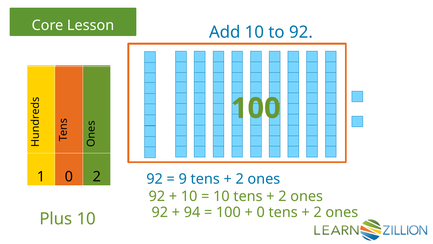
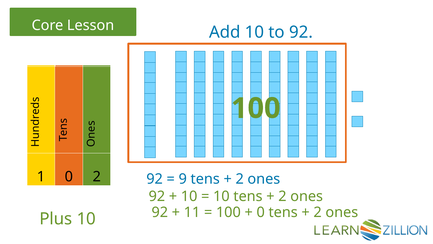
94: 94 -> 11 (192, 212)
